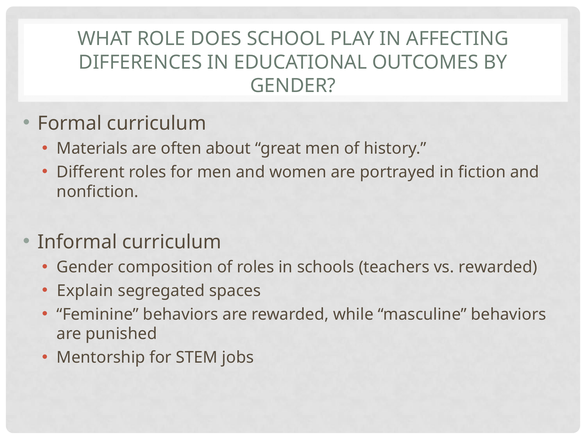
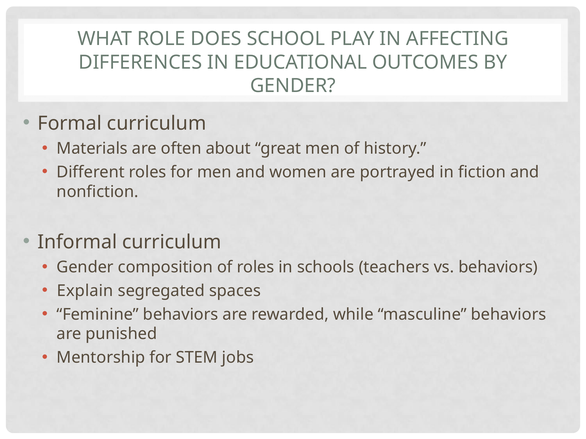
vs rewarded: rewarded -> behaviors (498, 268)
